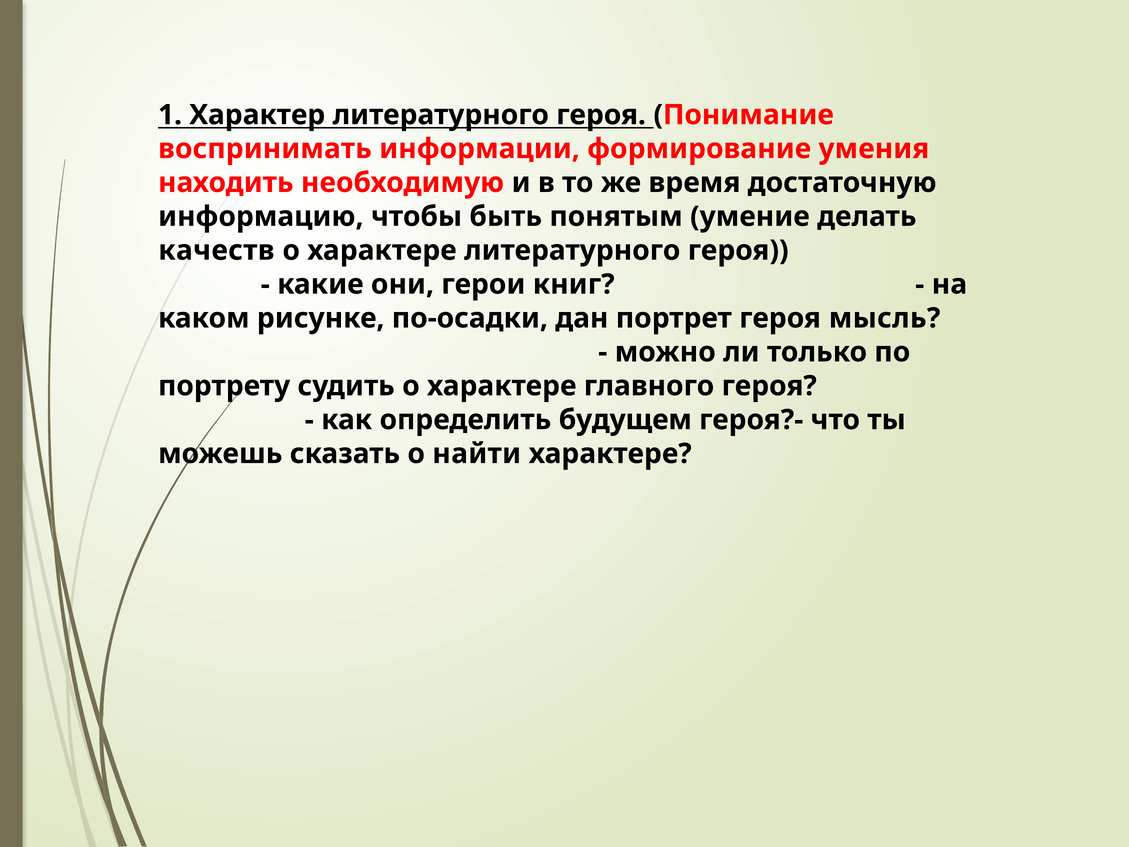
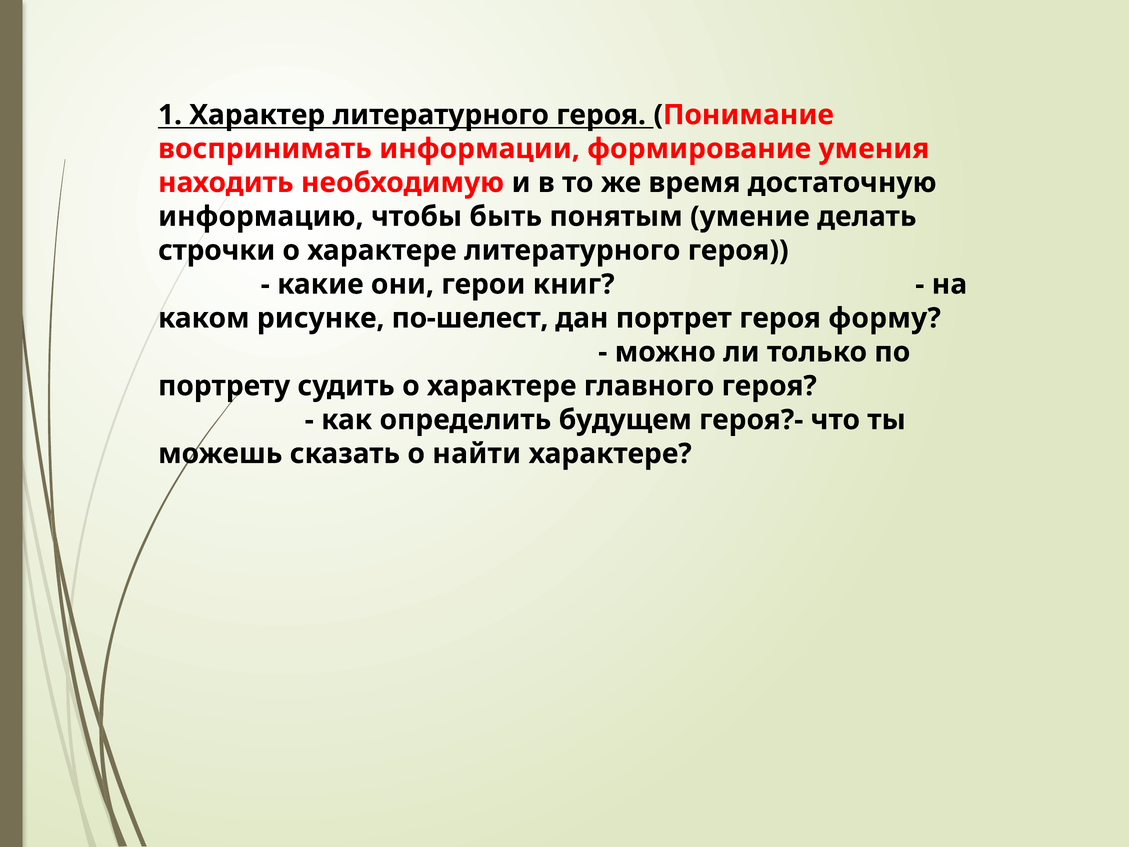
качеств: качеств -> строчки (217, 250)
по-осадки: по-осадки -> по-шелест (470, 318)
мысль: мысль -> форму (885, 318)
